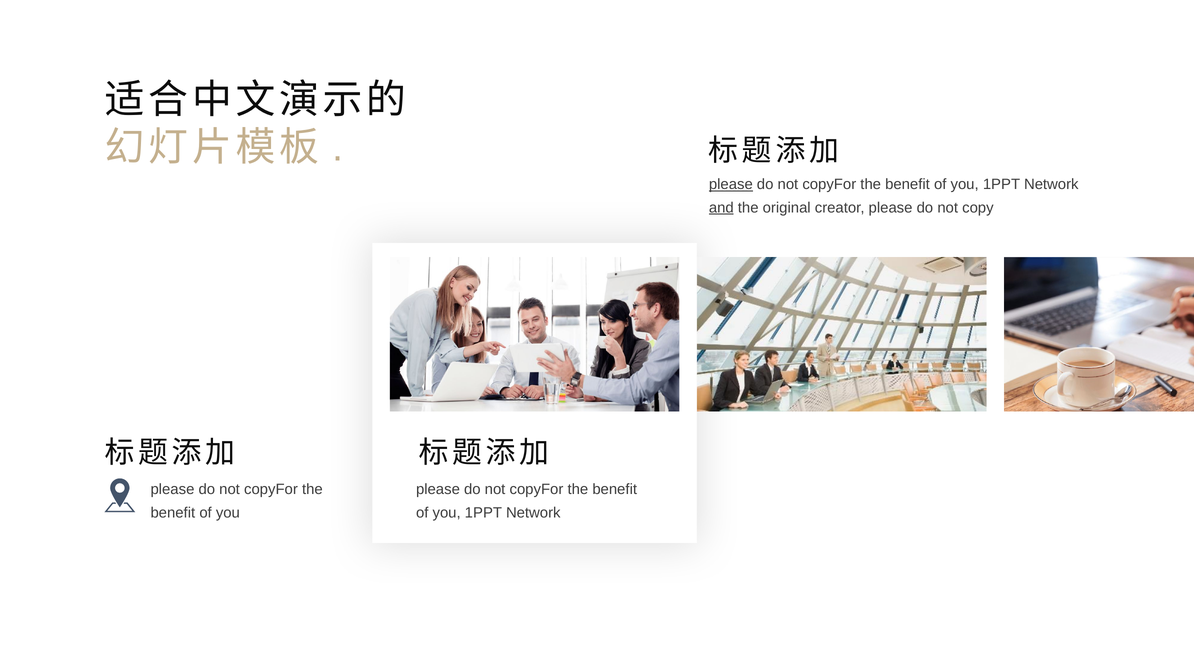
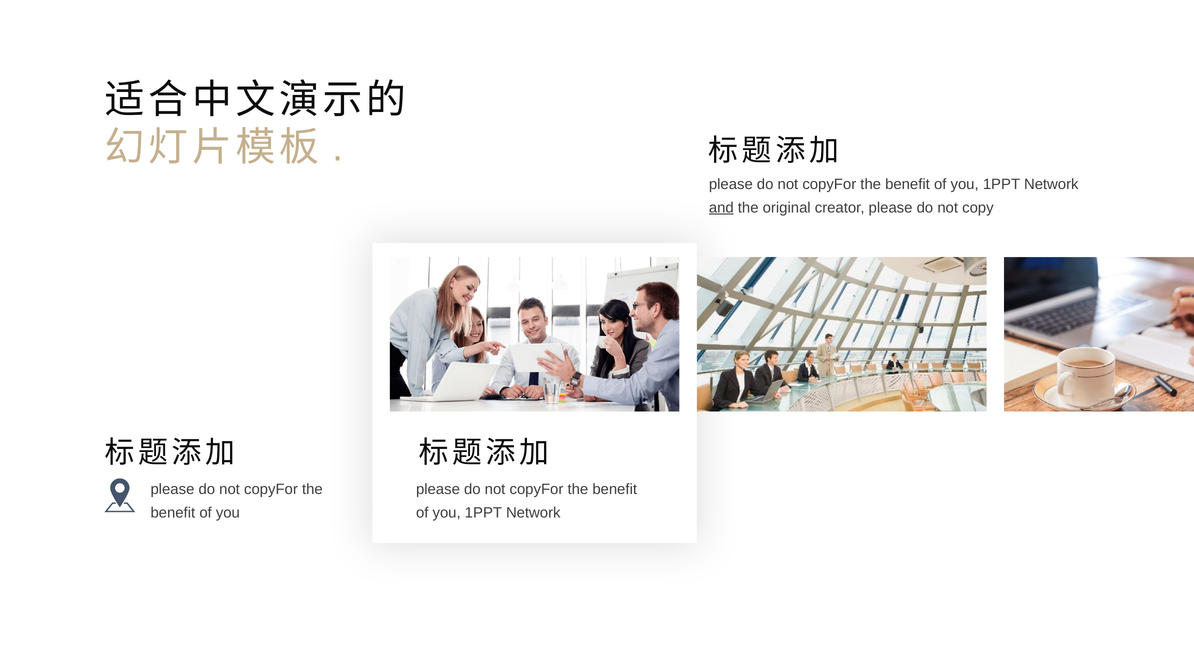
please underline: present -> none (731, 184)
